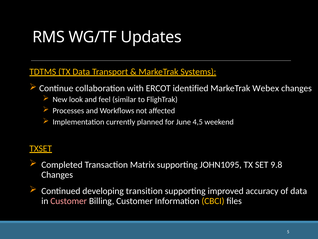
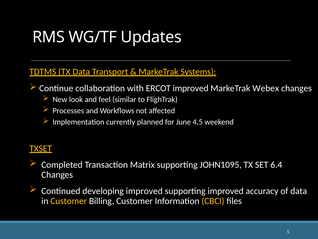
ERCOT identified: identified -> improved (191, 88)
9.8: 9.8 -> 6.4 (276, 164)
developing transition: transition -> improved (144, 191)
Customer colour: pink -> yellow (69, 201)
